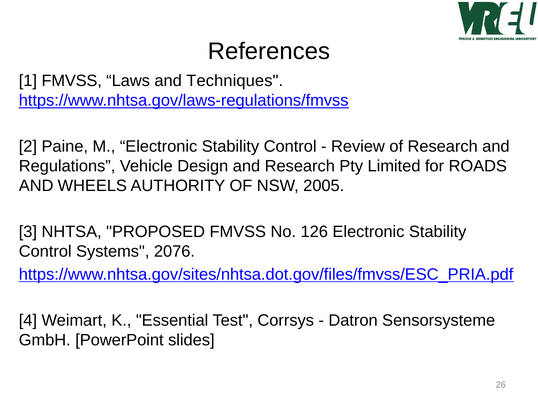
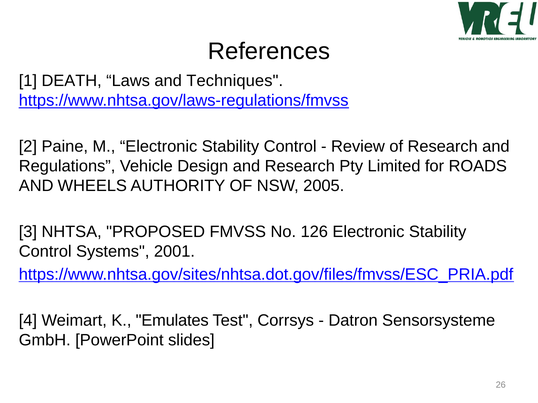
1 FMVSS: FMVSS -> DEATH (72, 81)
2076: 2076 -> 2001 (174, 252)
Essential: Essential -> Emulates (172, 321)
